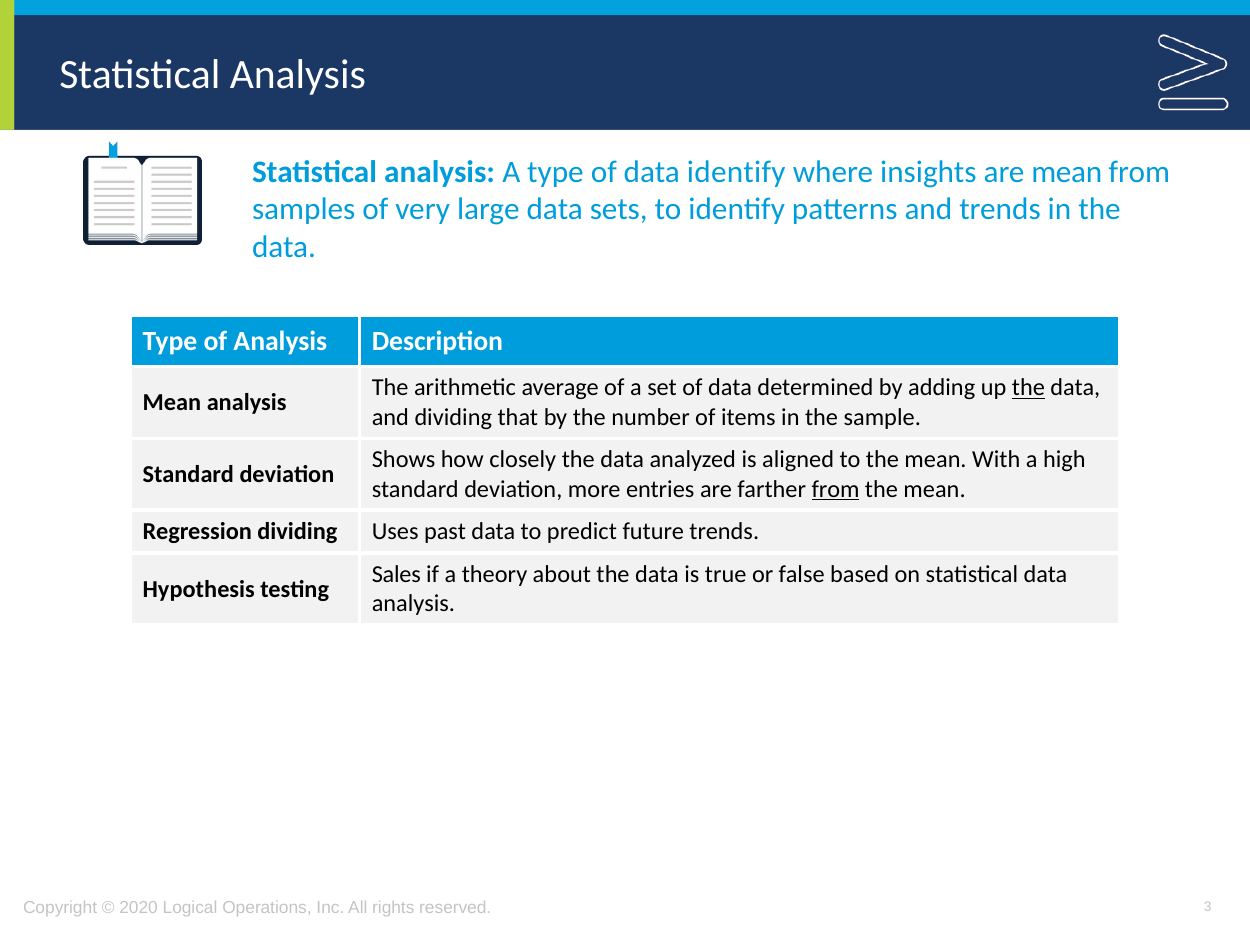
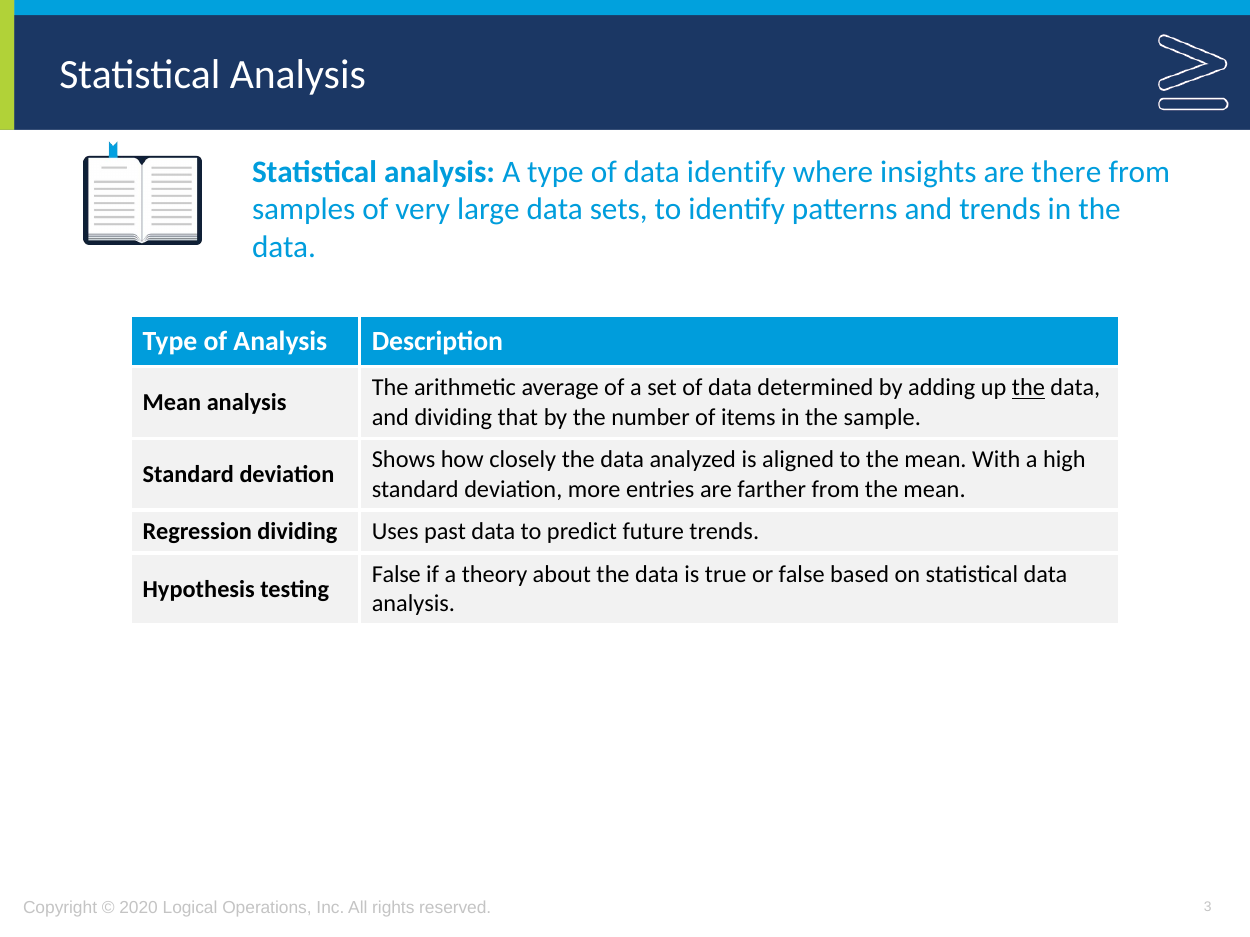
are mean: mean -> there (1066, 172)
from underline: present -> none (836, 489)
Sales: Sales -> False (396, 575)
